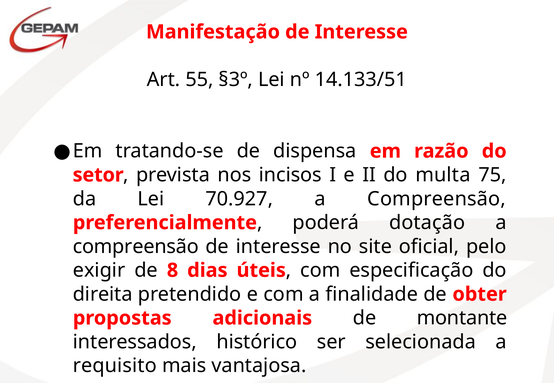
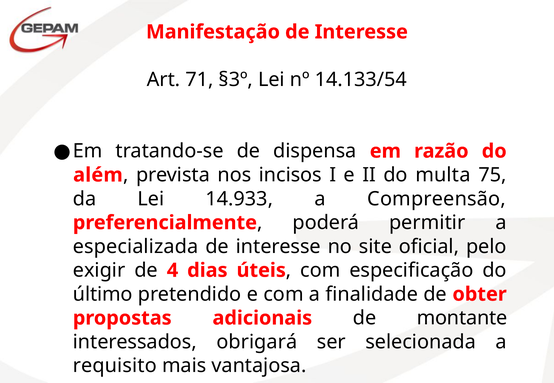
55: 55 -> 71 (199, 80)
14.133/51: 14.133/51 -> 14.133/54 (361, 80)
setor: setor -> além (98, 175)
70.927: 70.927 -> 14.933 (239, 199)
dotação: dotação -> permitir (427, 223)
compreensão: compreensão -> especializada (136, 247)
8: 8 -> 4 (173, 271)
direita: direita -> último (103, 295)
histórico: histórico -> obrigará (257, 342)
